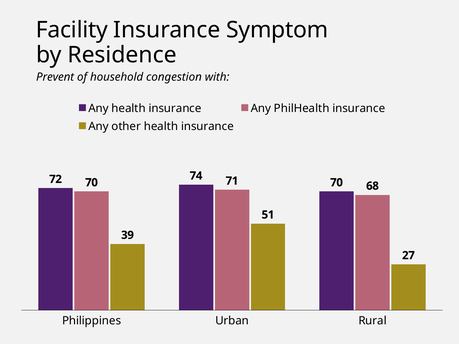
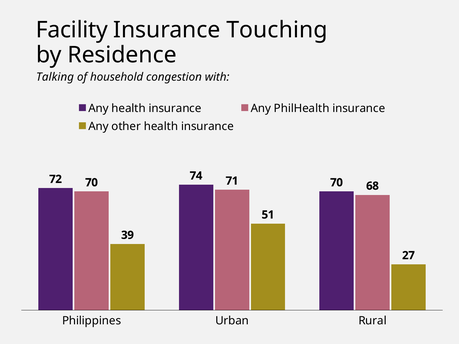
Symptom: Symptom -> Touching (277, 30)
Prevent: Prevent -> Talking (55, 77)
